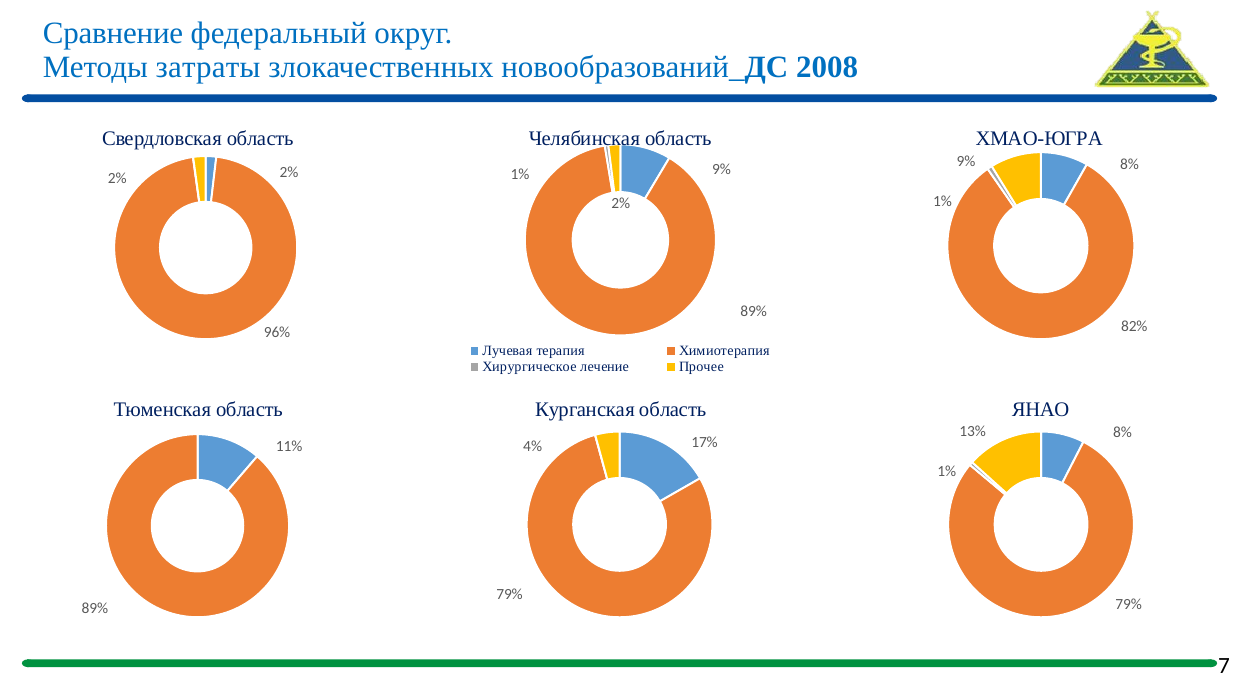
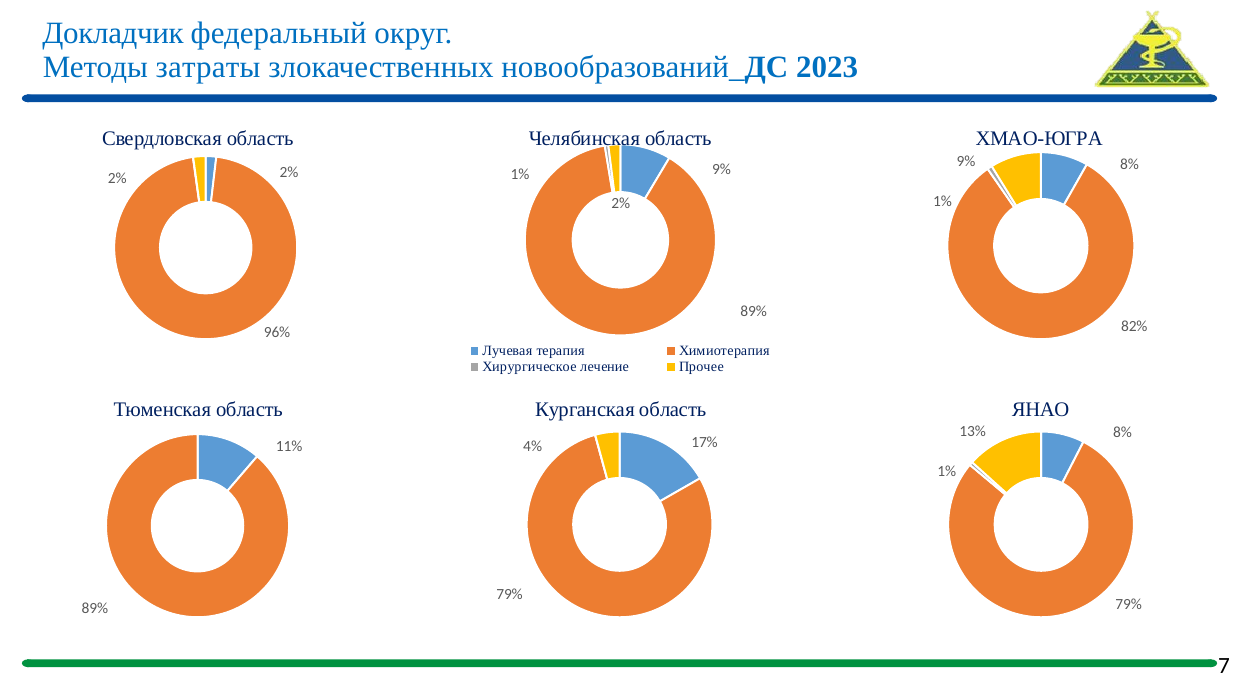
Сравнение: Сравнение -> Докладчик (113, 34)
2008: 2008 -> 2023 (827, 67)
